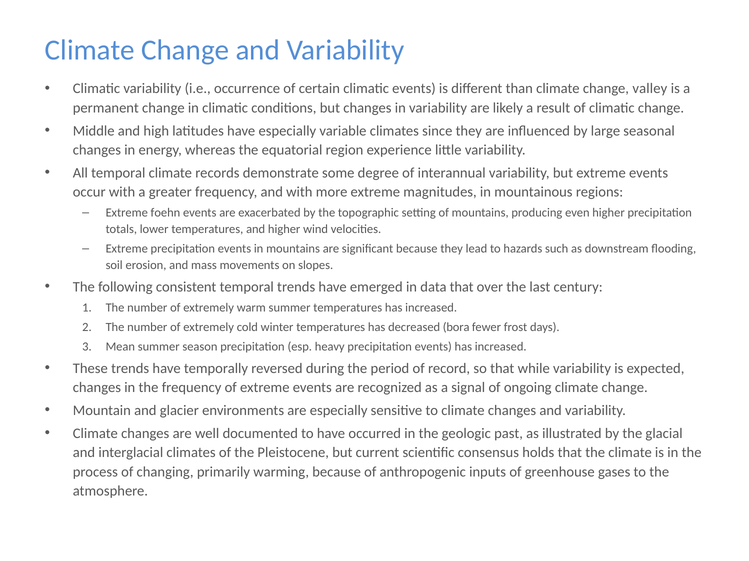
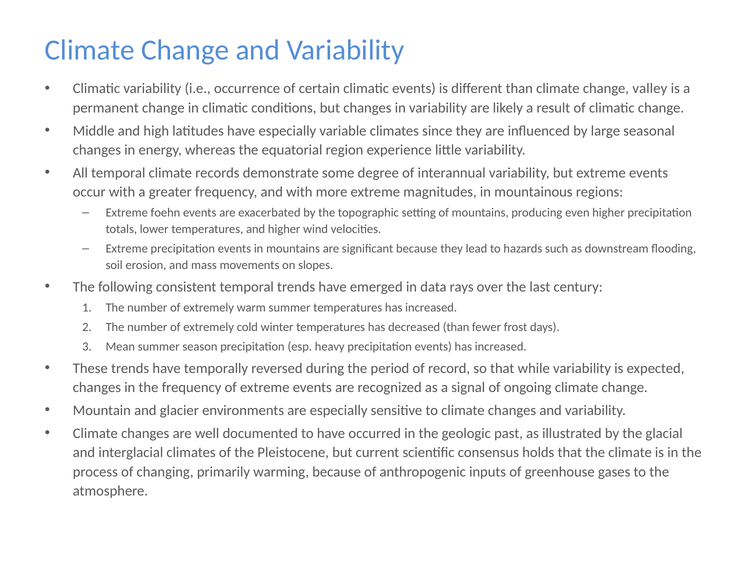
data that: that -> rays (462, 287)
decreased bora: bora -> than (456, 328)
